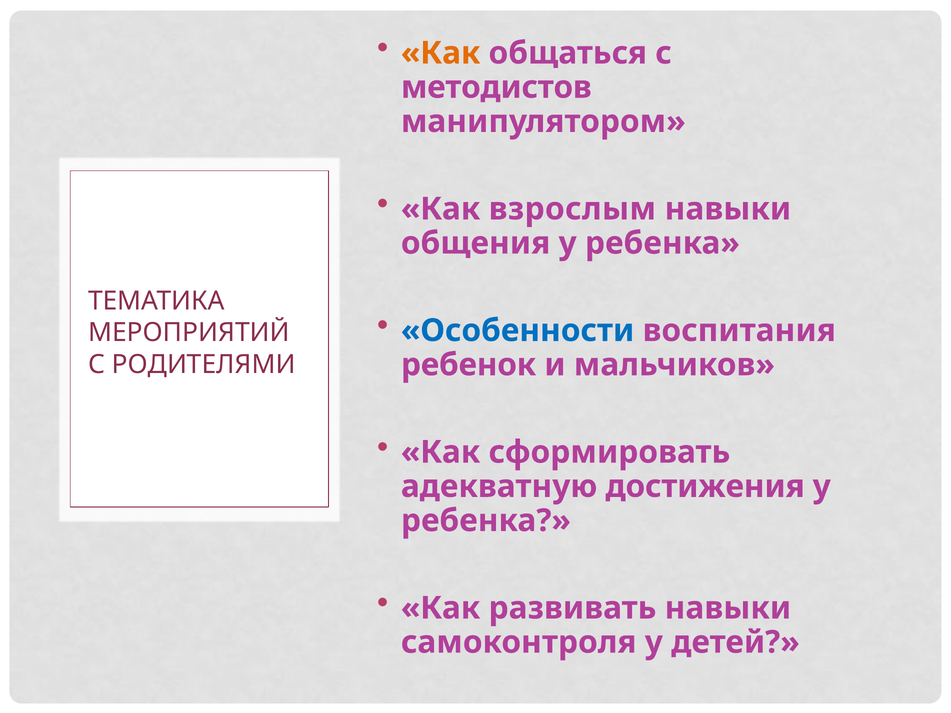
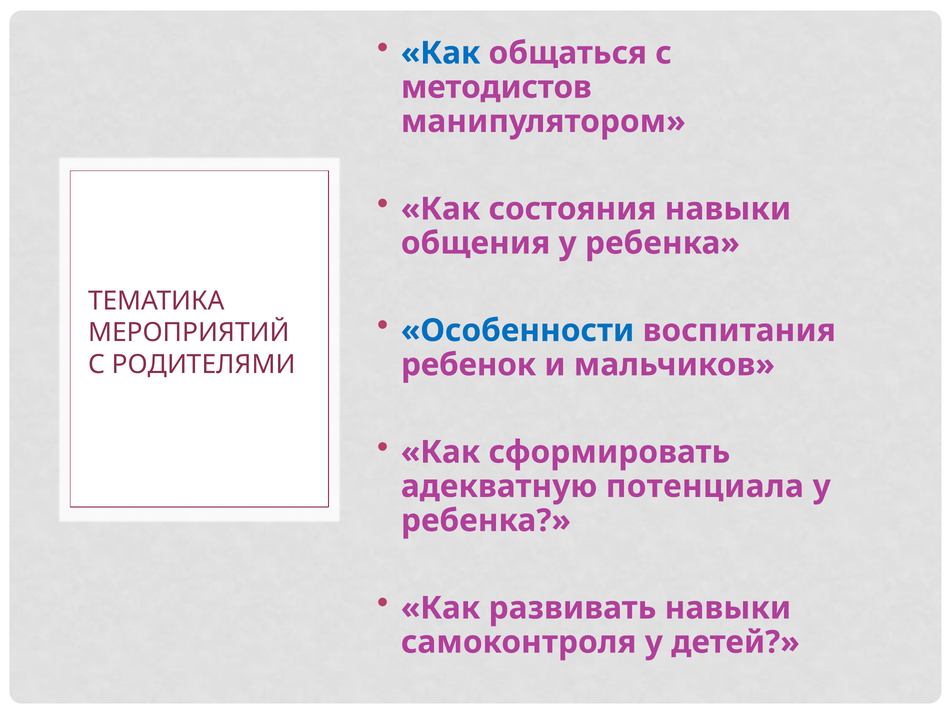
Как colour: orange -> blue (441, 53)
взрослым: взрослым -> состояния (573, 209)
достижения: достижения -> потенциала (705, 487)
